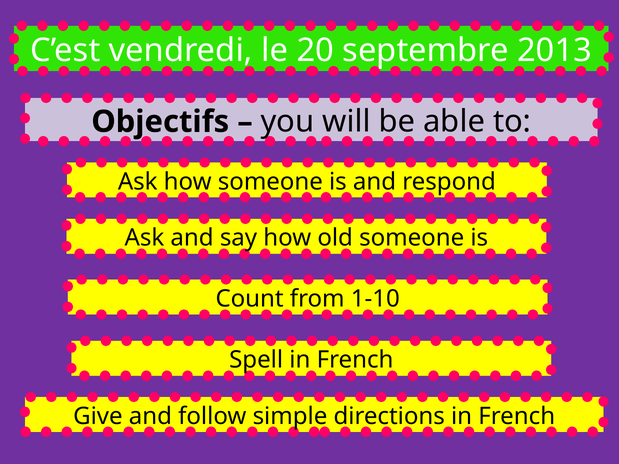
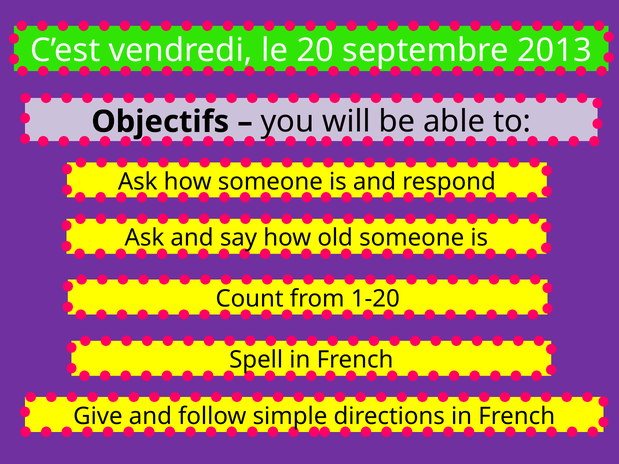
1-10: 1-10 -> 1-20 (375, 299)
